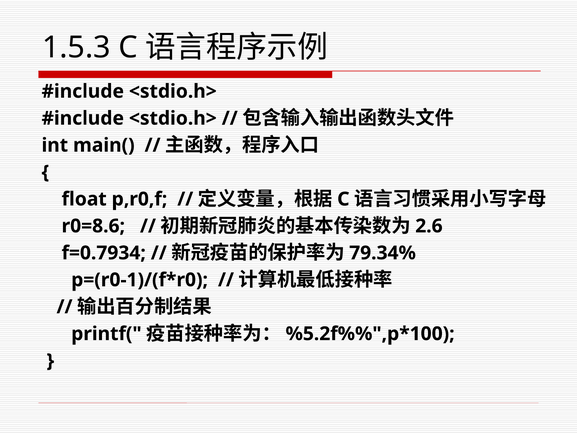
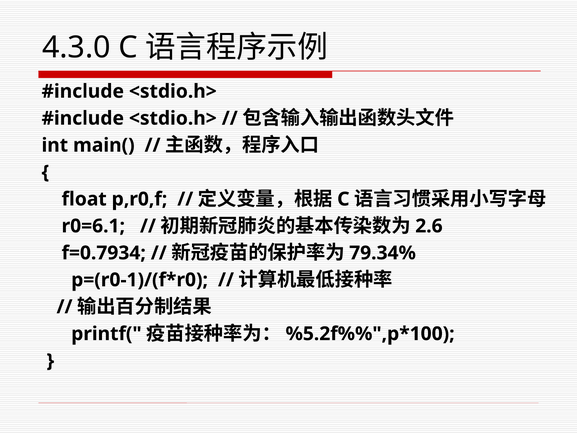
1.5.3: 1.5.3 -> 4.3.0 (76, 47)
r0=8.6: r0=8.6 -> r0=6.1 (93, 226)
